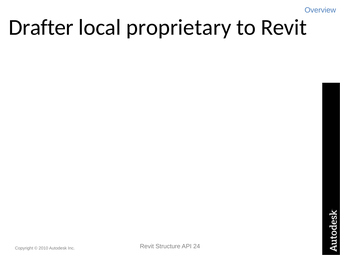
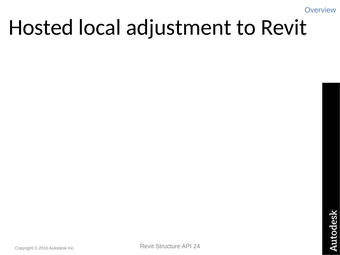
Drafter: Drafter -> Hosted (41, 28)
proprietary: proprietary -> adjustment (179, 28)
